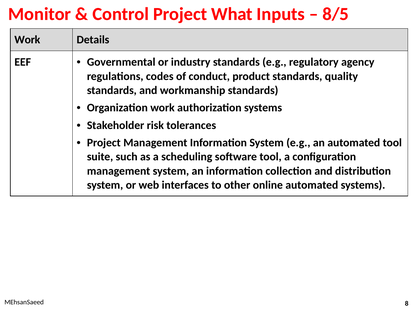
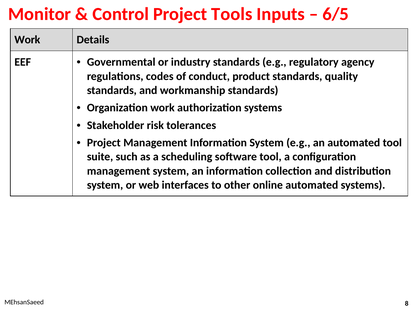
What: What -> Tools (232, 14)
8/5: 8/5 -> 6/5 (336, 14)
